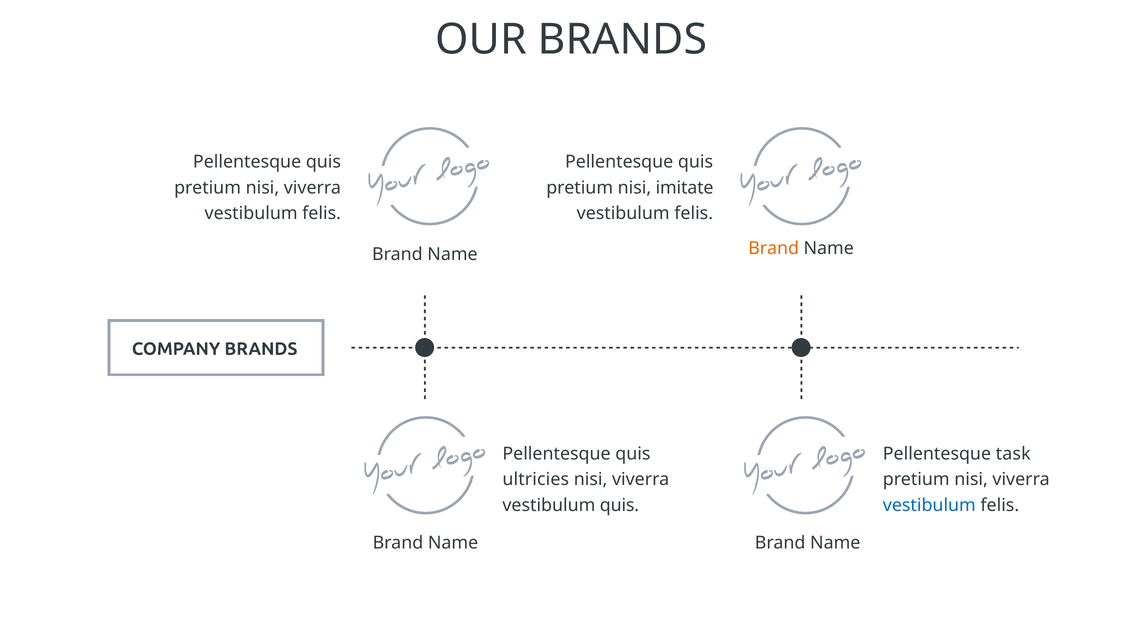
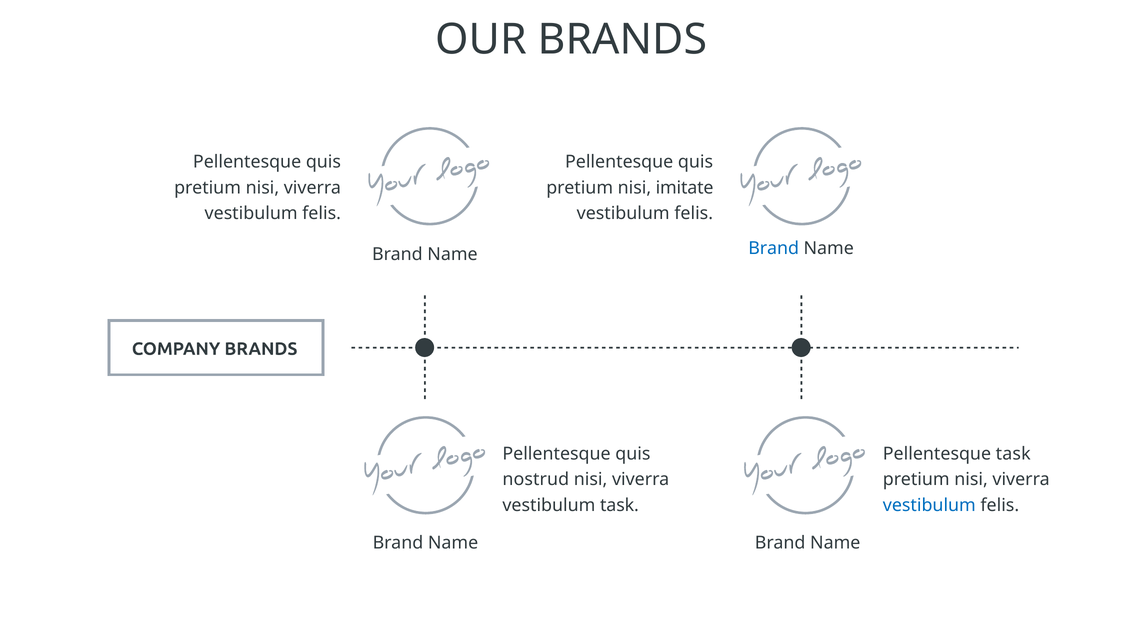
Brand colour: orange -> blue (774, 249)
ultricies: ultricies -> nostrud (536, 480)
vestibulum quis: quis -> task (619, 505)
